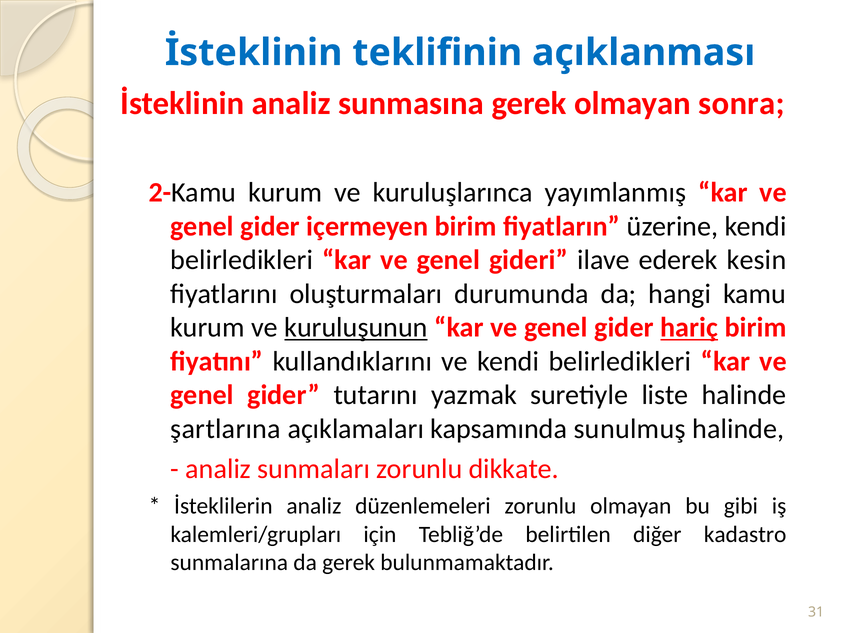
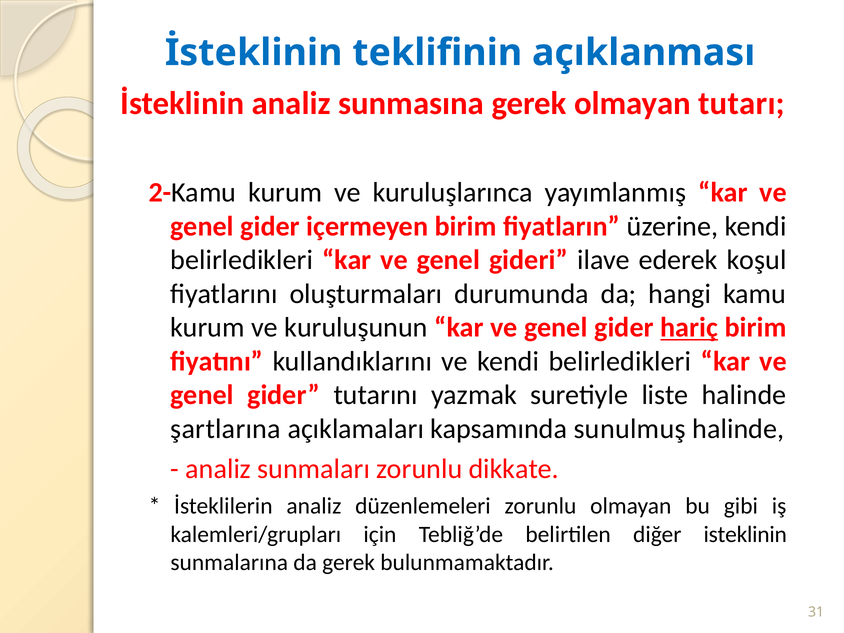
sonra: sonra -> tutarı (742, 104)
kesin: kesin -> koşul (757, 260)
kuruluşunun underline: present -> none (356, 328)
kadastro: kadastro -> isteklinin (745, 534)
